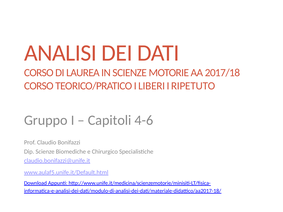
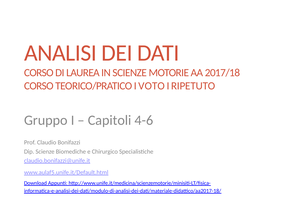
LIBERI: LIBERI -> VOTO (152, 86)
